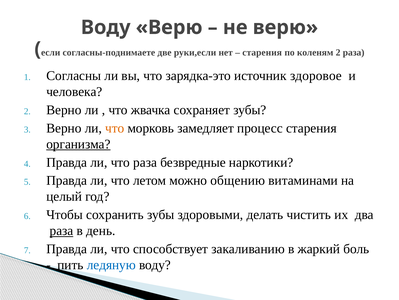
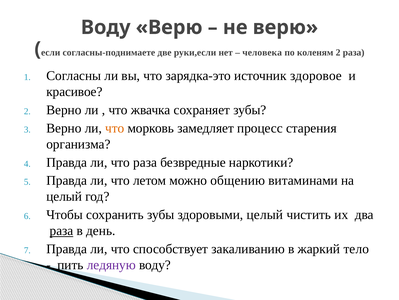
старения: старения -> человека (262, 52)
человека: человека -> красивое (74, 91)
организма underline: present -> none (78, 144)
здоровыми делать: делать -> целый (265, 214)
боль: боль -> тело (356, 248)
ледяную colour: blue -> purple (111, 264)
